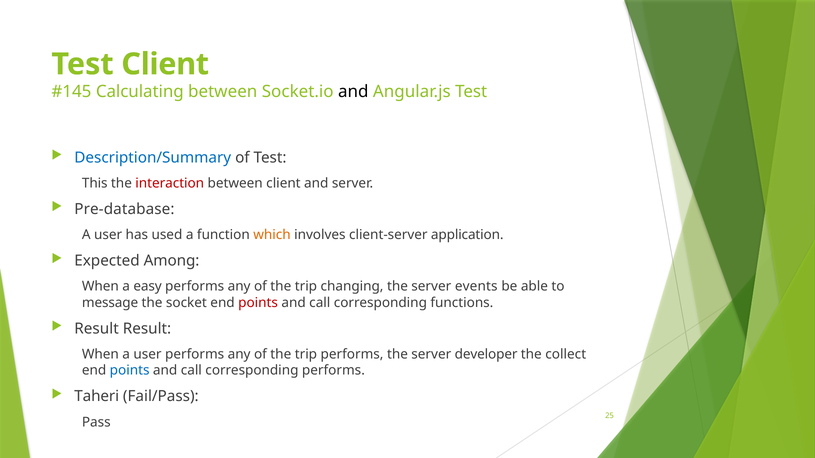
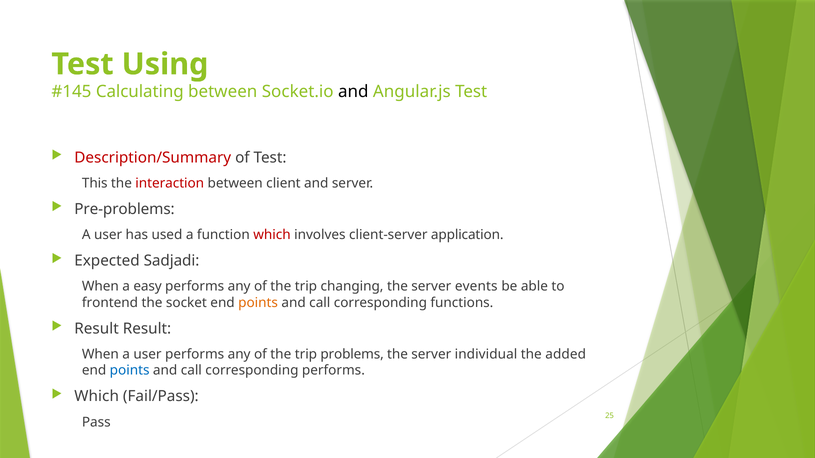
Test Client: Client -> Using (165, 64)
Description/Summary colour: blue -> red (153, 158)
Pre-database: Pre-database -> Pre-problems (125, 209)
which colour: orange -> red (272, 235)
Among: Among -> Sadjadi (172, 261)
message: message -> frontend (110, 303)
points colour: red -> orange (258, 303)
trip performs: performs -> problems (352, 355)
developer: developer -> individual (486, 355)
collect: collect -> added (566, 355)
Taheri: Taheri -> Which (97, 397)
